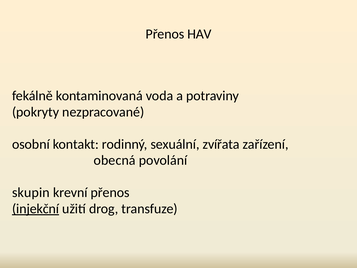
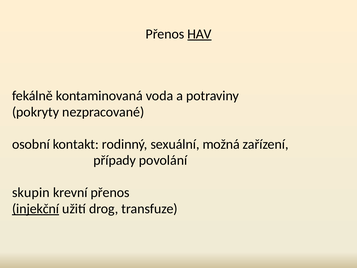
HAV underline: none -> present (199, 34)
zvířata: zvířata -> možná (221, 144)
obecná: obecná -> případy (115, 160)
